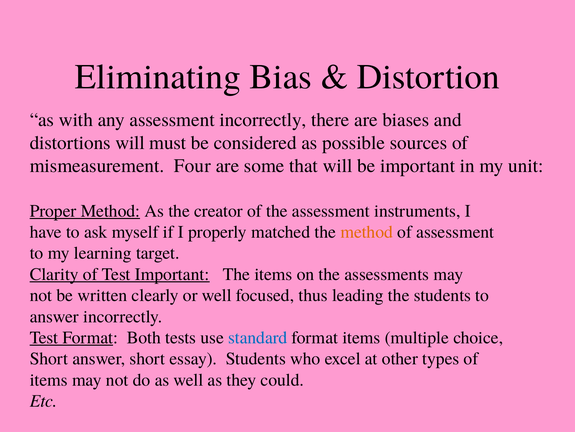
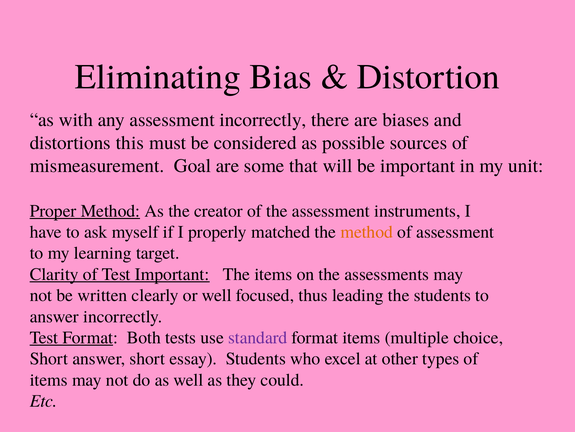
distortions will: will -> this (130, 143)
Four: Four -> Goal (192, 166)
standard colour: blue -> purple (258, 337)
